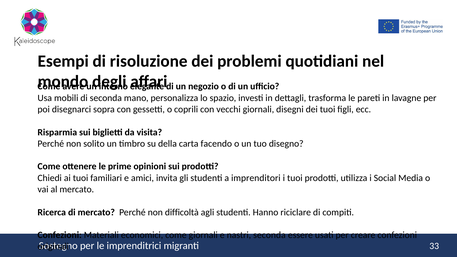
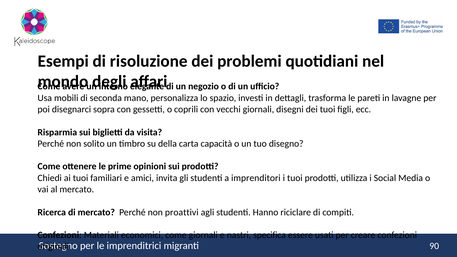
facendo: facendo -> capacità (216, 144)
difficoltà: difficoltà -> proattivi (182, 212)
nastri seconda: seconda -> specifica (270, 235)
33: 33 -> 90 (434, 246)
